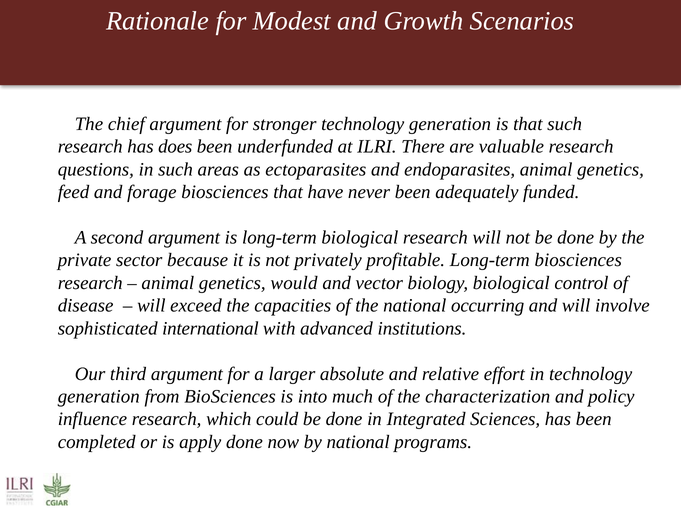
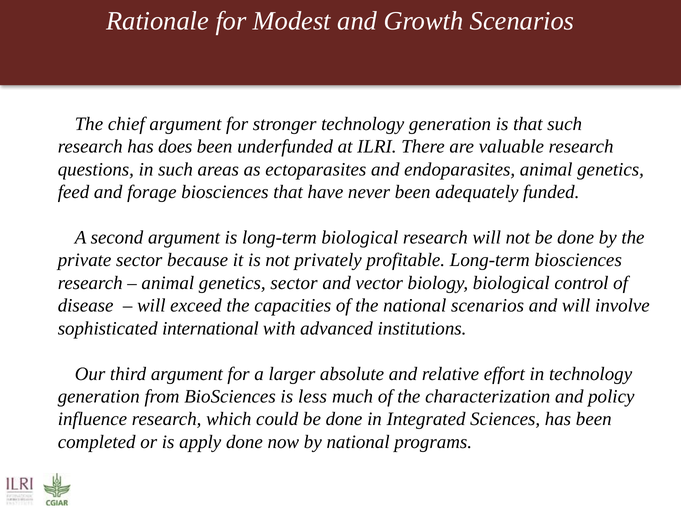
genetics would: would -> sector (294, 283)
national occurring: occurring -> scenarios (488, 306)
into: into -> less (312, 396)
